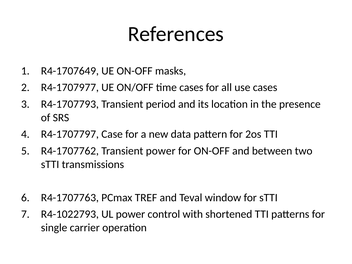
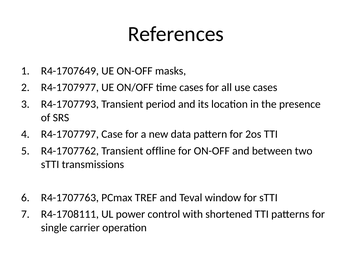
Transient power: power -> offline (161, 151)
R4-1022793: R4-1022793 -> R4-1708111 (70, 214)
